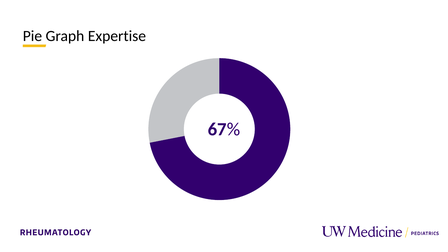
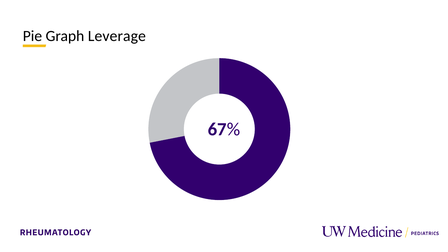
Expertise: Expertise -> Leverage (117, 36)
